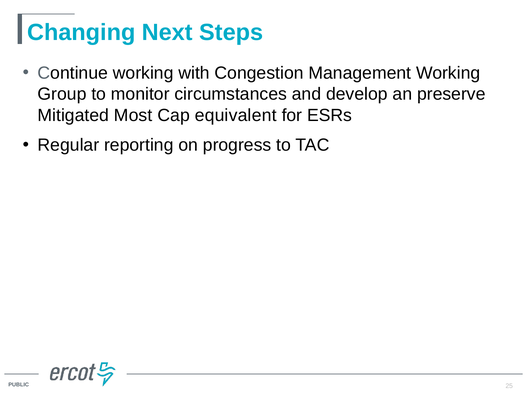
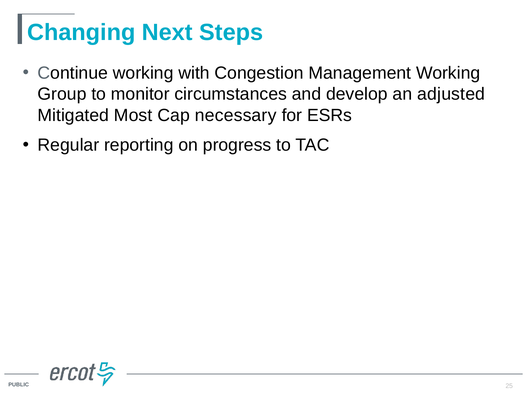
preserve: preserve -> adjusted (451, 94)
equivalent: equivalent -> necessary (236, 115)
